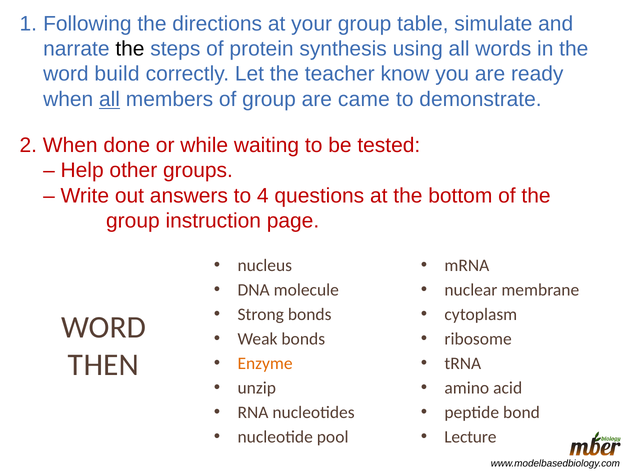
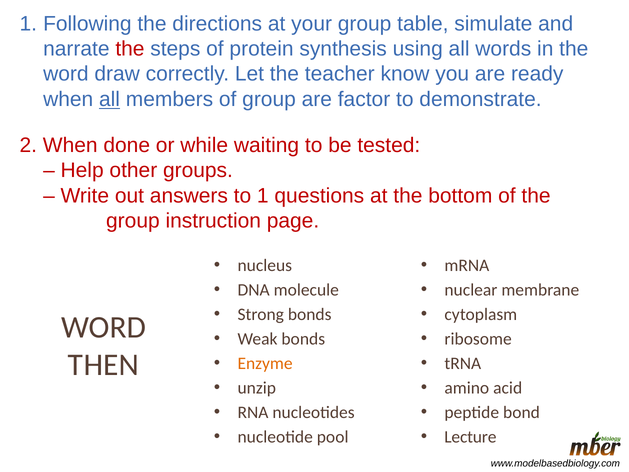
the colour: black -> red (130, 49)
build: build -> draw (117, 74)
came: came -> factor (364, 99)
to 4: 4 -> 1 (263, 196)
